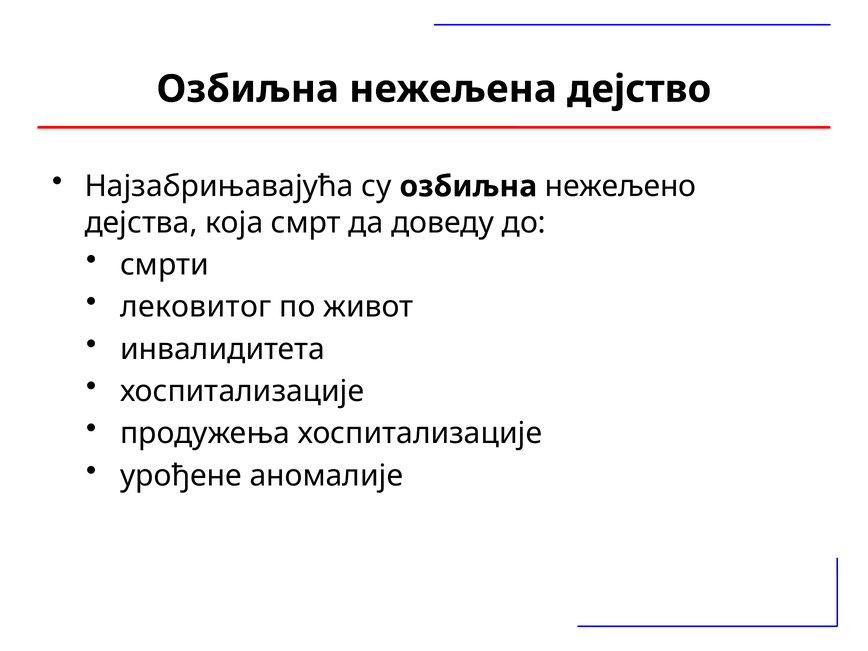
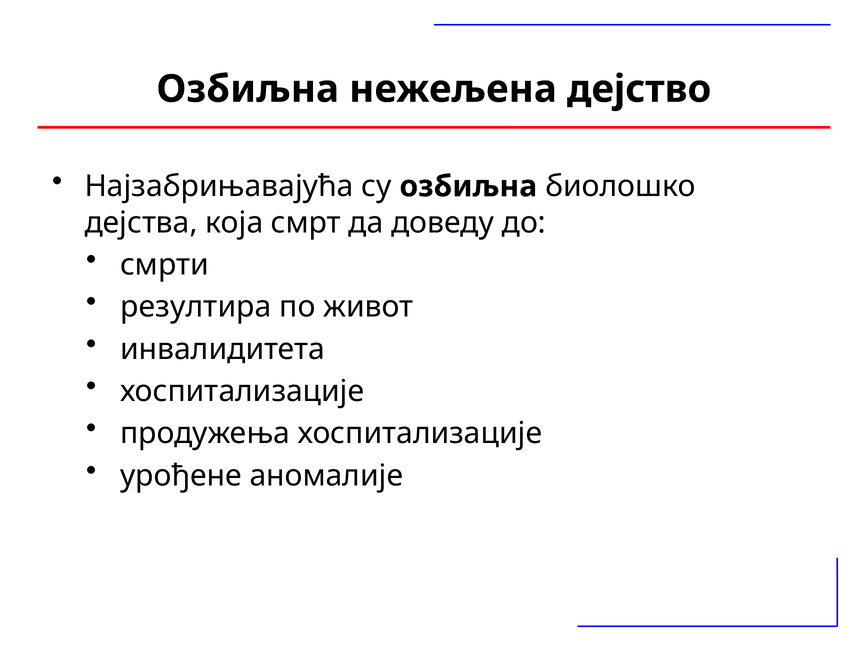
нежељено: нежељено -> биолошко (620, 186)
лековитог: лековитог -> резултира (196, 307)
